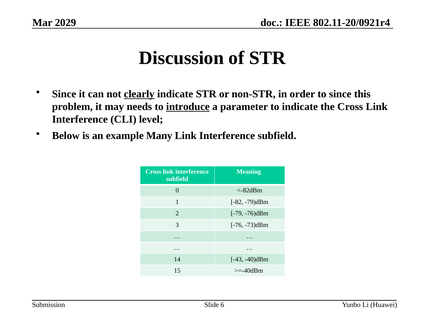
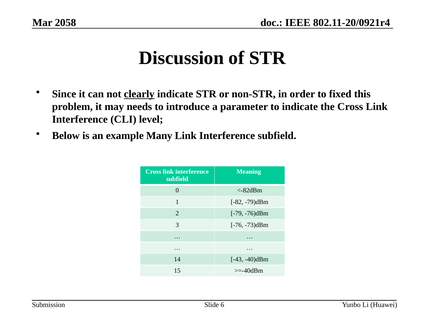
2029: 2029 -> 2058 (65, 23)
to since: since -> fixed (340, 94)
introduce underline: present -> none (188, 107)
